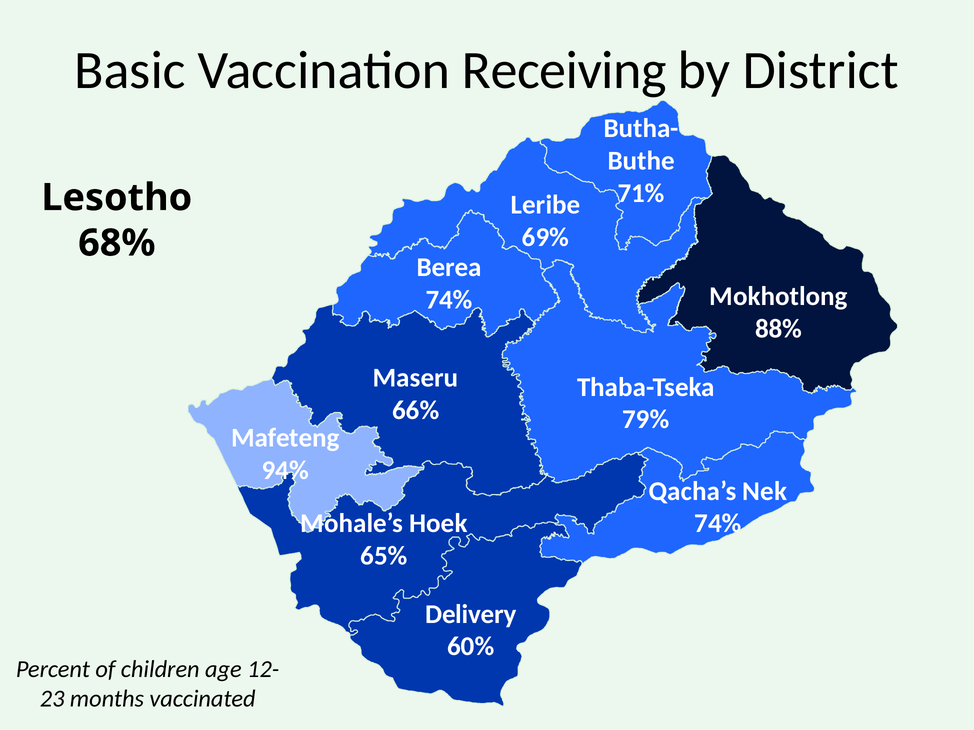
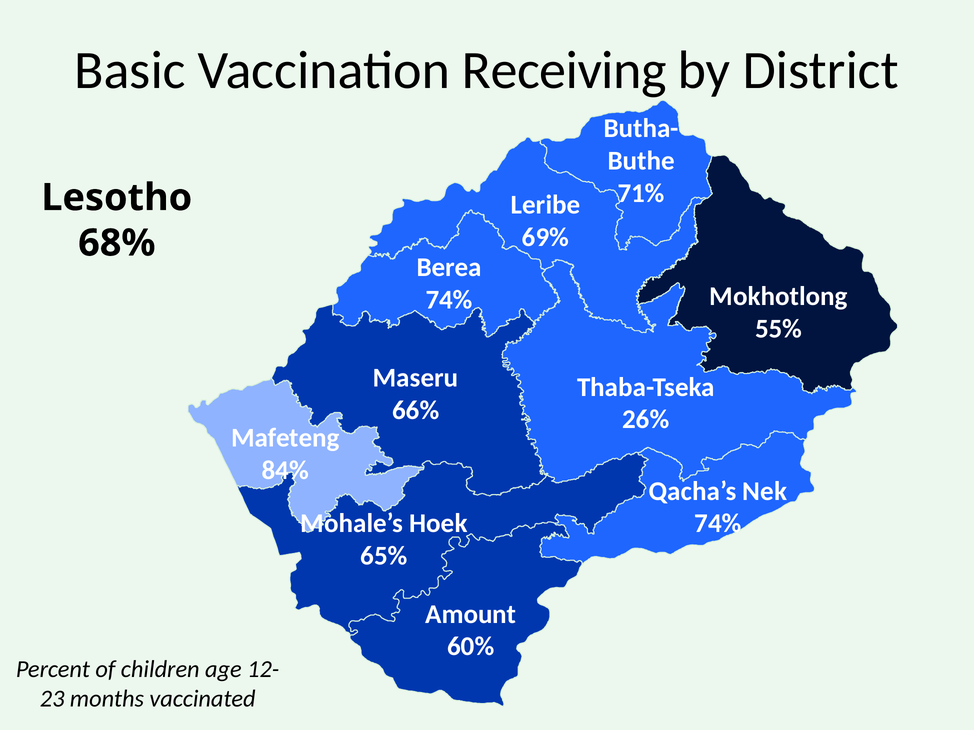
88%: 88% -> 55% (779, 329)
79%: 79% -> 26% (646, 420)
94%: 94% -> 84% (285, 471)
Delivery: Delivery -> Amount (471, 615)
